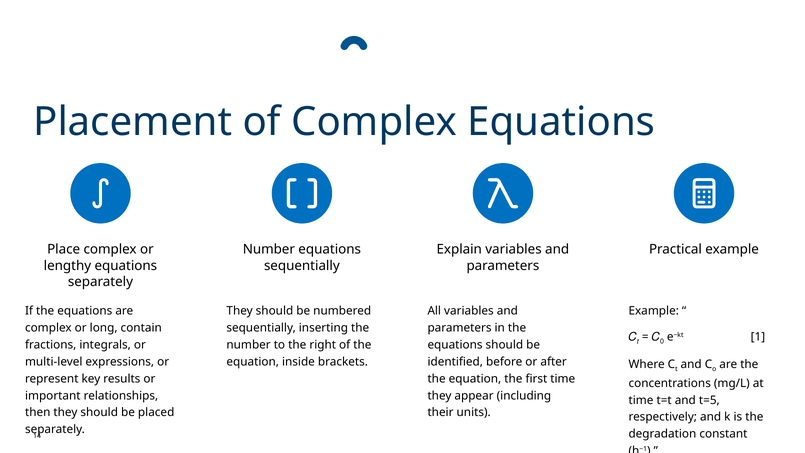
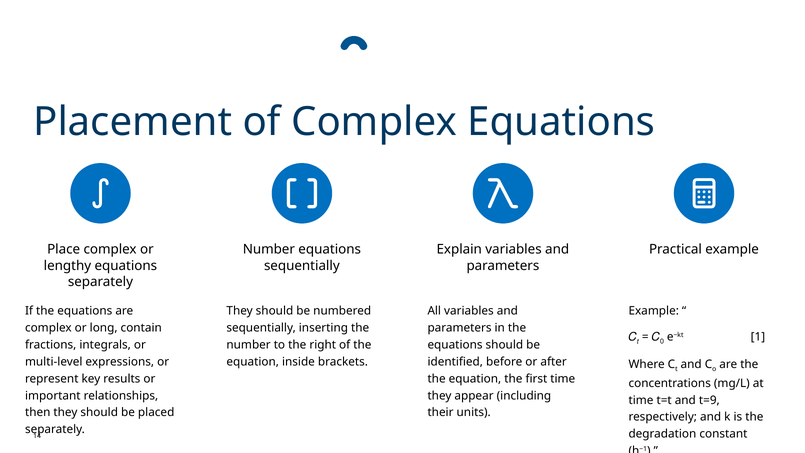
t=5: t=5 -> t=9 (709, 400)
